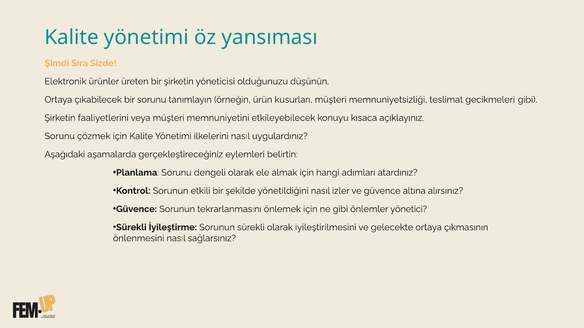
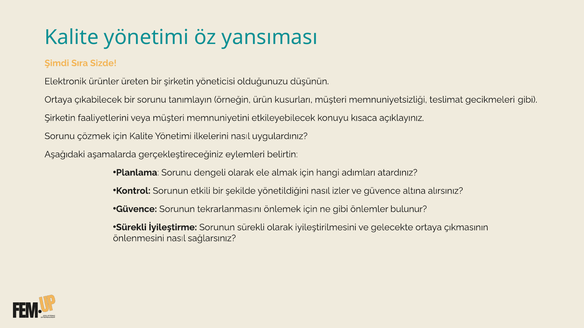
yönetici: yönetici -> bulunur (409, 209)
